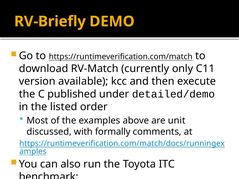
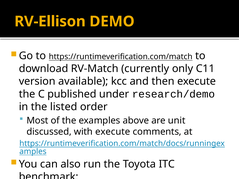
RV-Briefly: RV-Briefly -> RV-Ellison (50, 21)
detailed/demo: detailed/demo -> research/demo (173, 94)
with formally: formally -> execute (113, 132)
